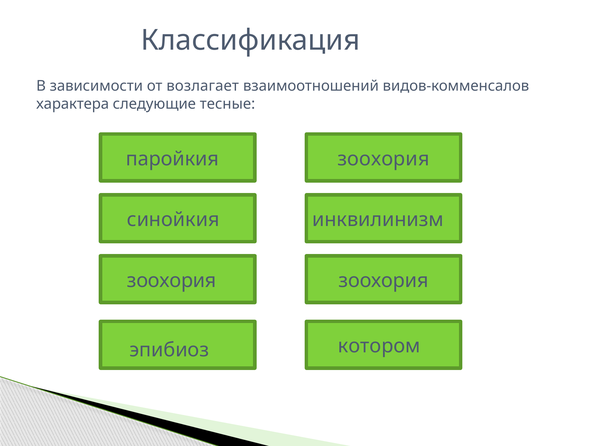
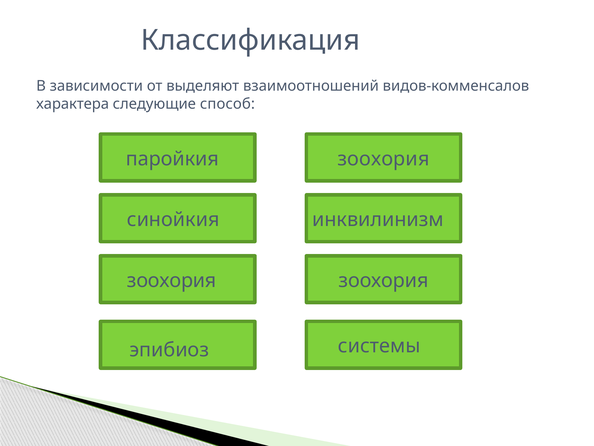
возлагает: возлагает -> выделяют (203, 86)
тесные: тесные -> способ (227, 104)
котором: котором -> системы (379, 346)
